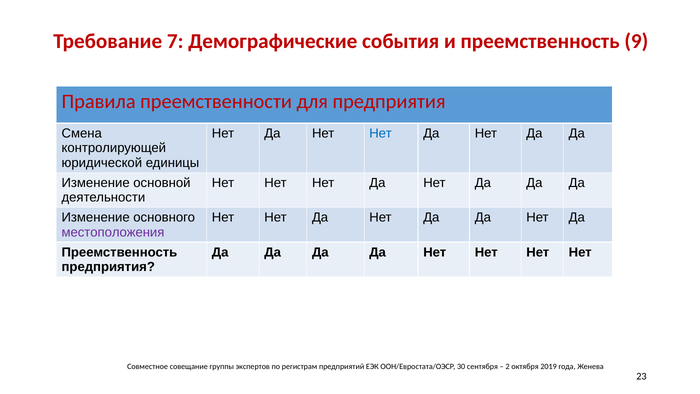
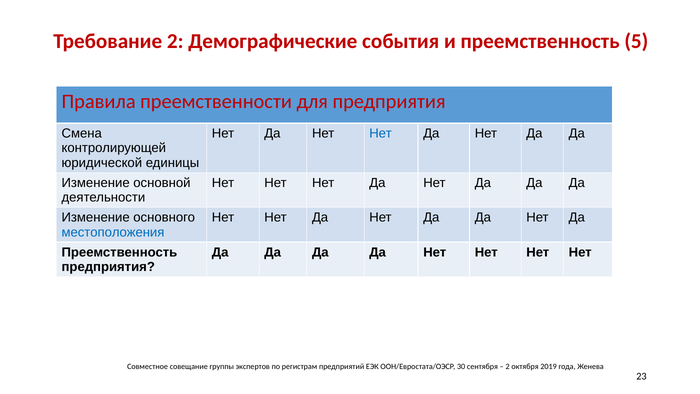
Требование 7: 7 -> 2 (175, 41)
9: 9 -> 5 (636, 41)
местоположения colour: purple -> blue (113, 232)
